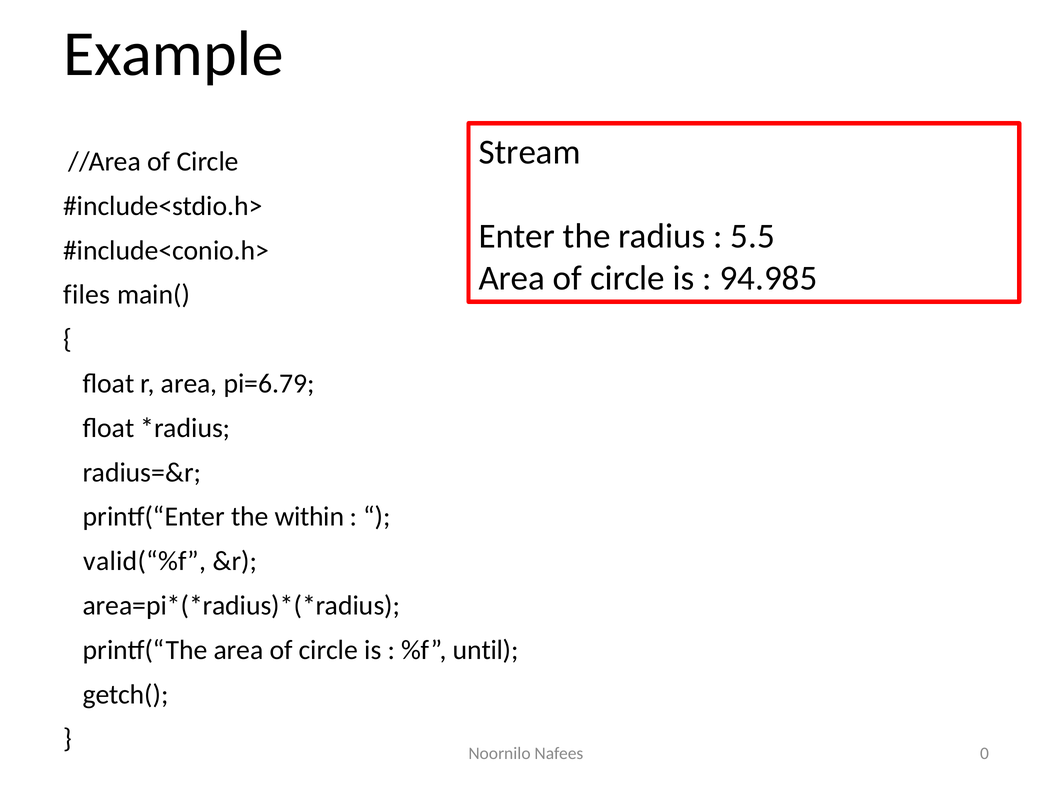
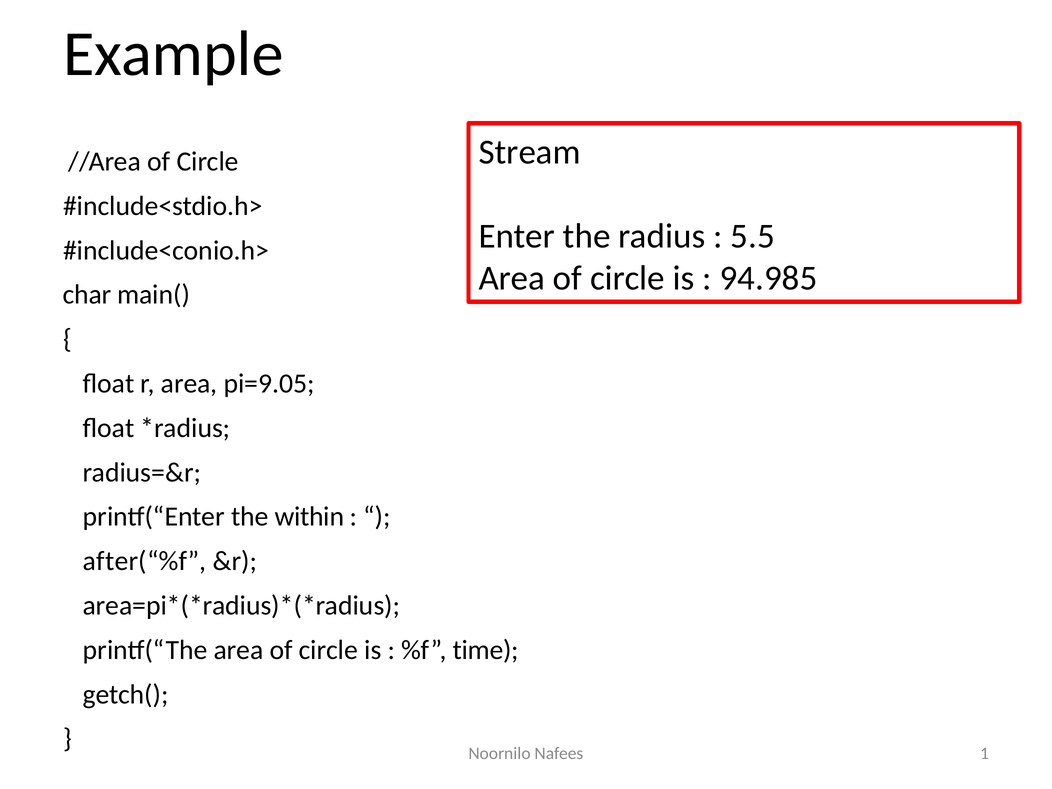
files: files -> char (87, 295)
pi=6.79: pi=6.79 -> pi=9.05 (269, 384)
valid(“%f: valid(“%f -> after(“%f (145, 561)
until: until -> time (486, 650)
0: 0 -> 1 (985, 753)
